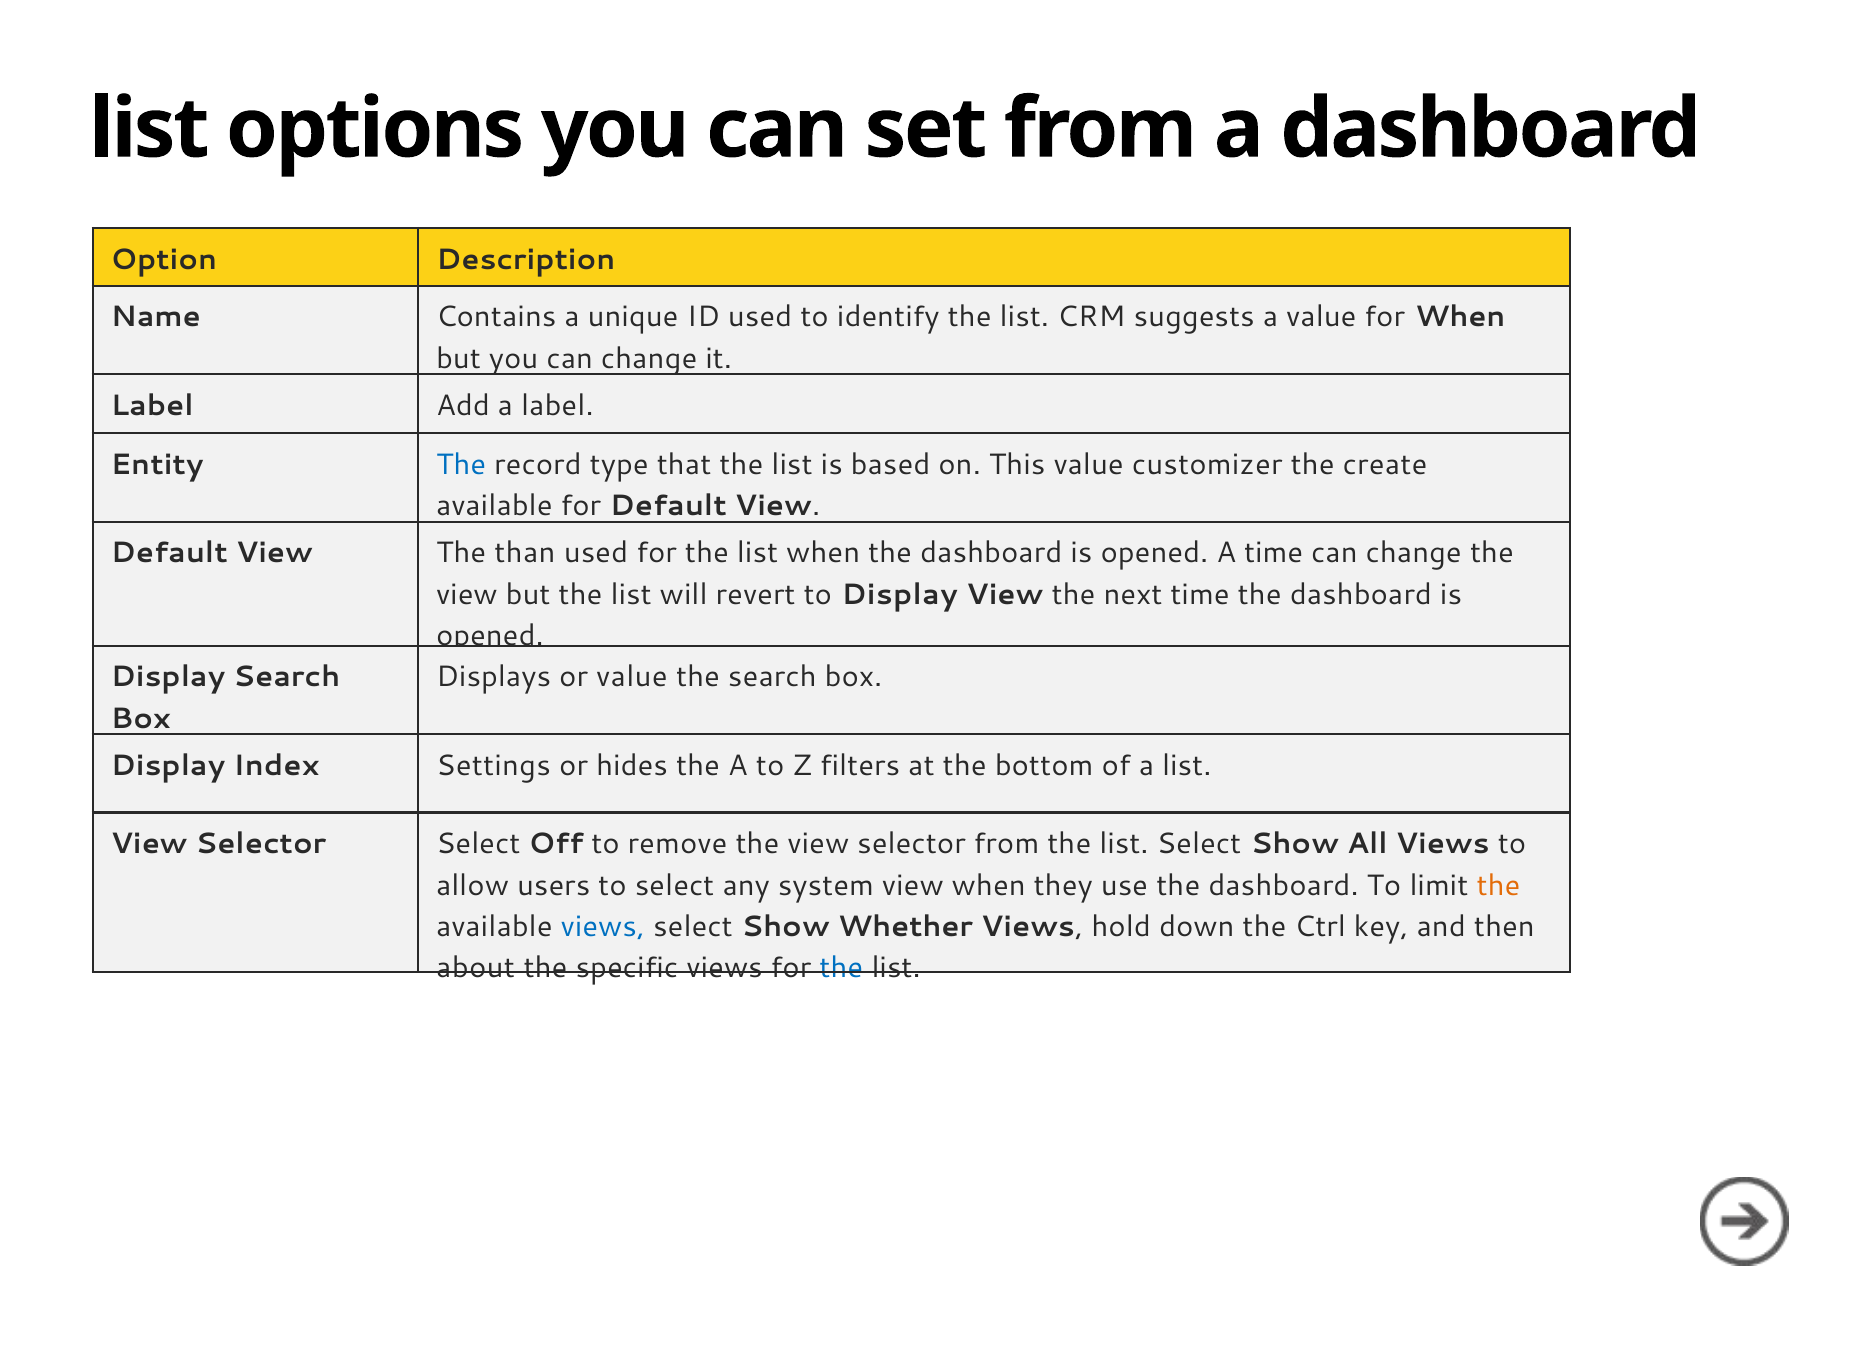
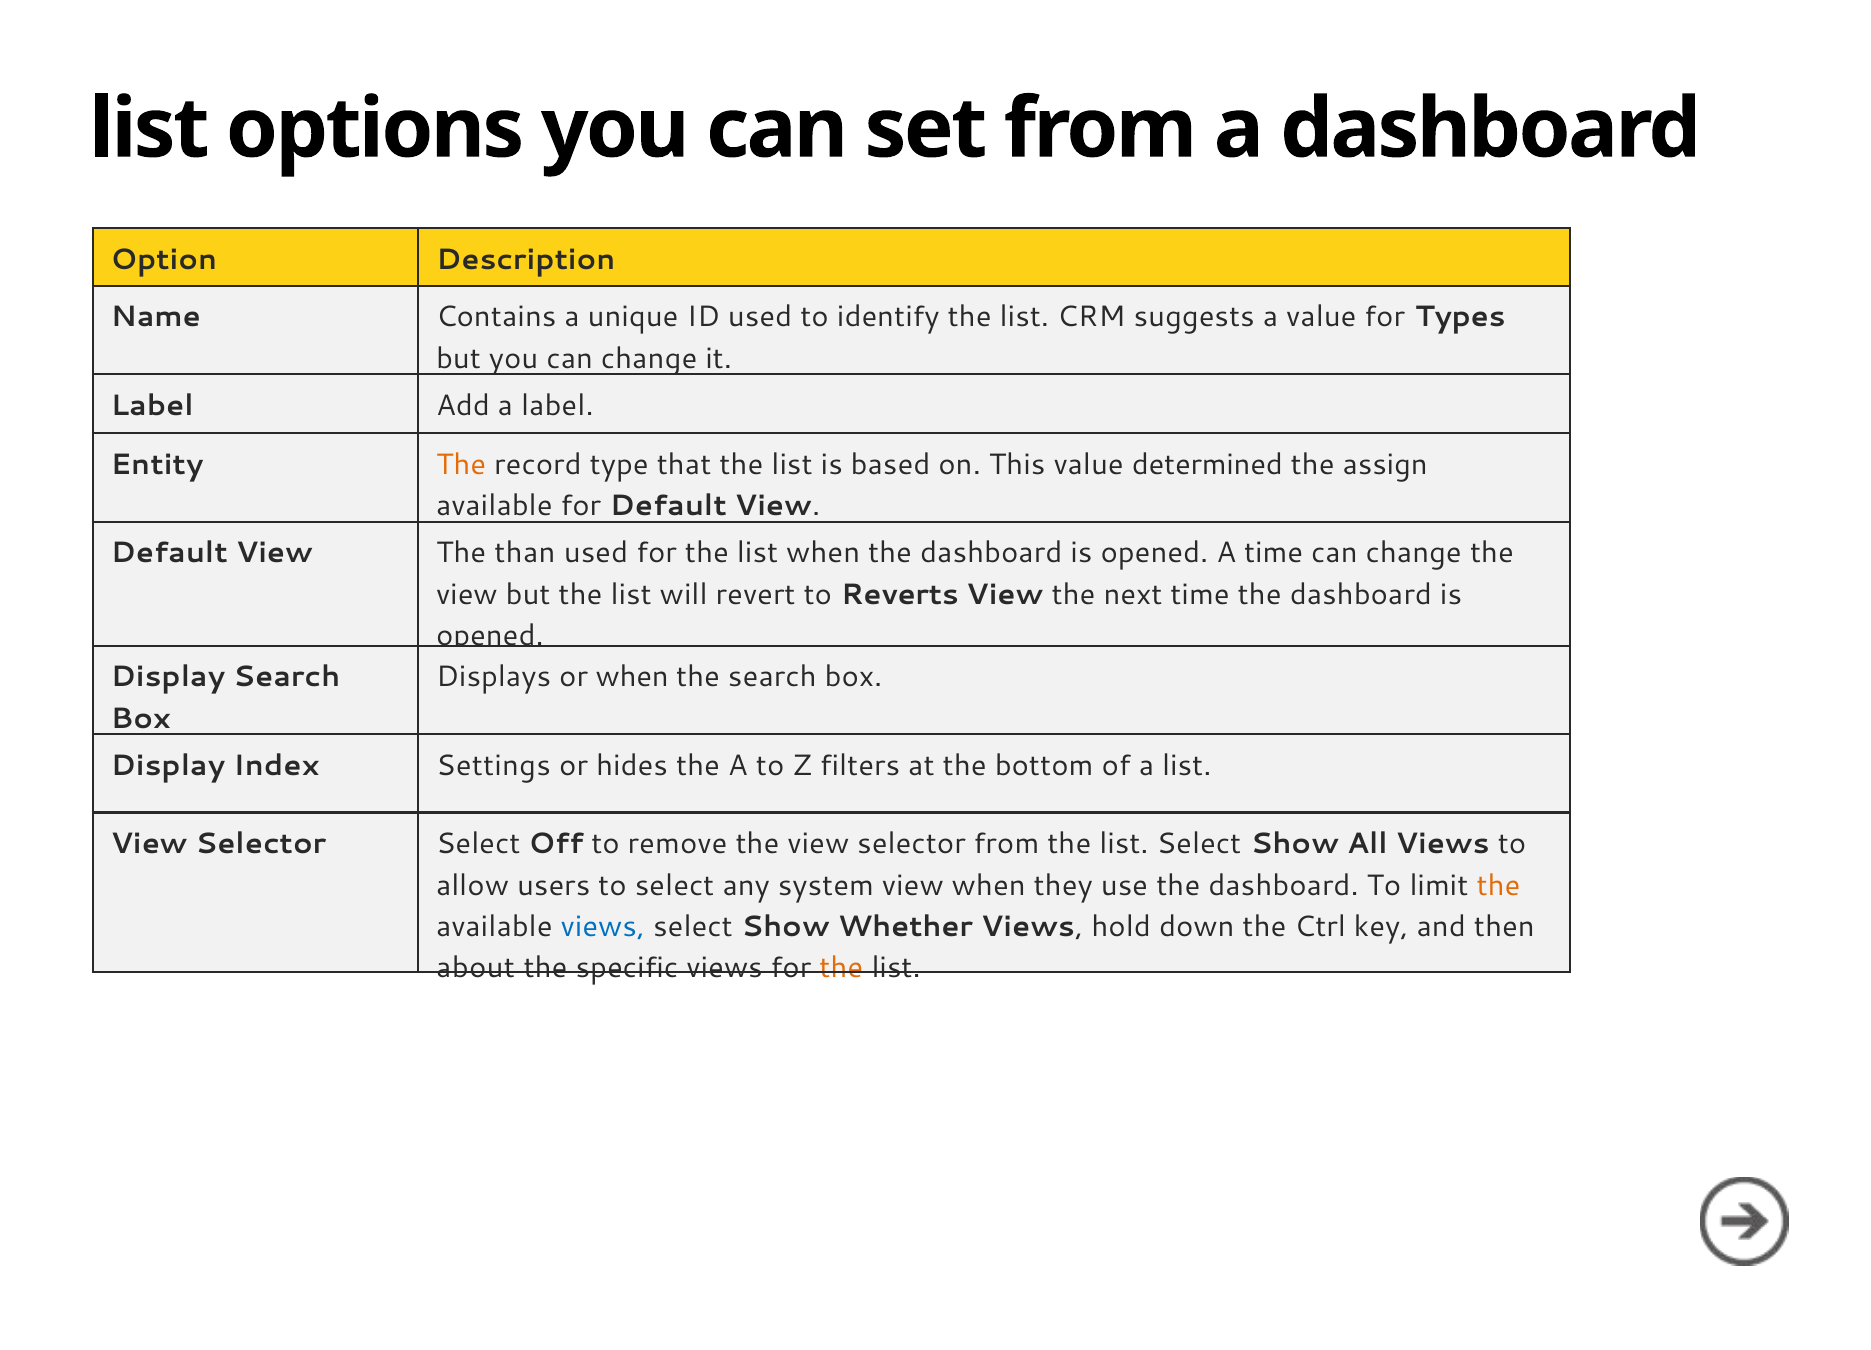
for When: When -> Types (1460, 317)
The colour: blue -> orange (461, 464)
customizer: customizer -> determined (1207, 464)
create: create -> assign (1385, 464)
to Display: Display -> Reverts (900, 595)
or value: value -> when (632, 677)
the colour: blue -> orange (841, 968)
